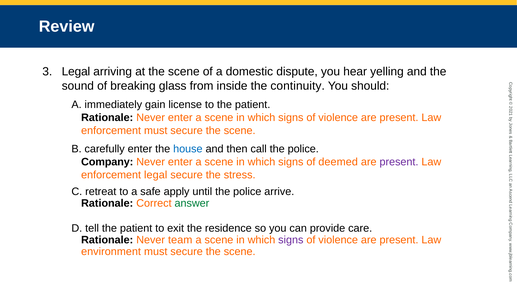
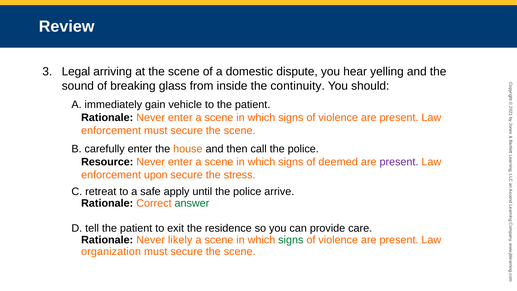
license: license -> vehicle (185, 105)
house colour: blue -> orange (188, 149)
Company: Company -> Resource (107, 162)
enforcement legal: legal -> upon (156, 175)
team: team -> likely (180, 240)
signs colour: purple -> green (291, 240)
environment: environment -> organization (111, 251)
